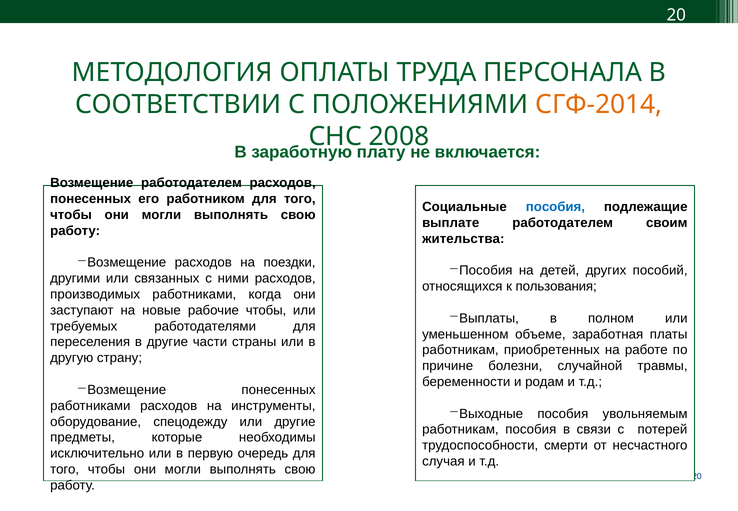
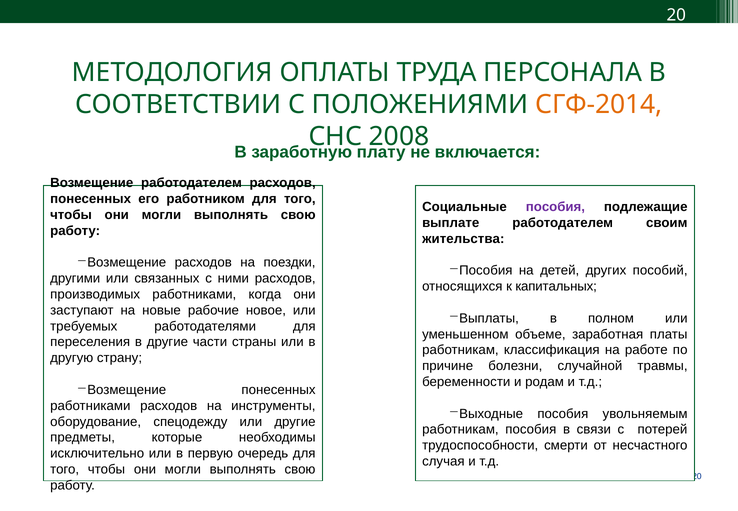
пособия colour: blue -> purple (555, 207)
пользования: пользования -> капитальных (556, 286)
рабочие чтобы: чтобы -> новое (266, 310)
приобретенных: приобретенных -> классификация (552, 350)
